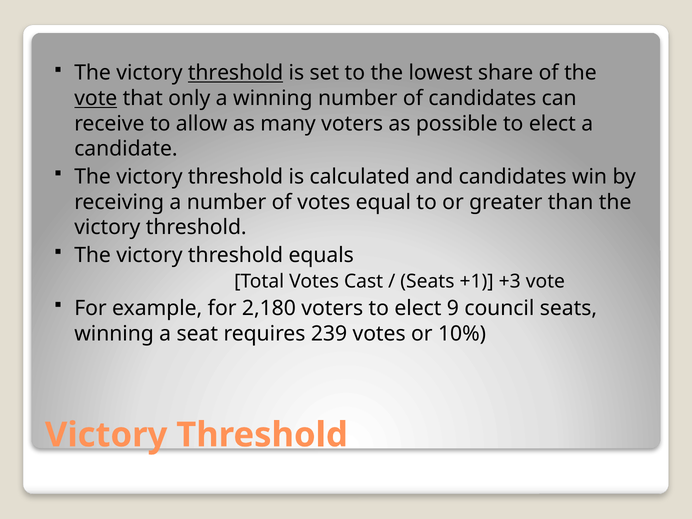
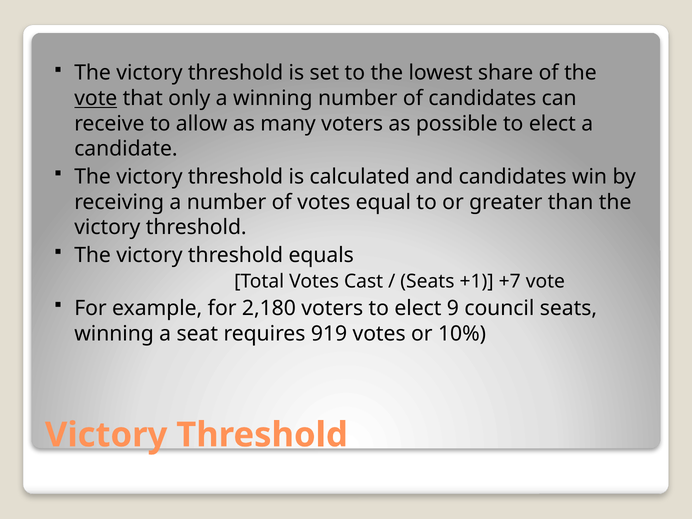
threshold underline: present -> none (236, 73)
+3: +3 -> +7 (510, 282)
239: 239 -> 919 (329, 334)
